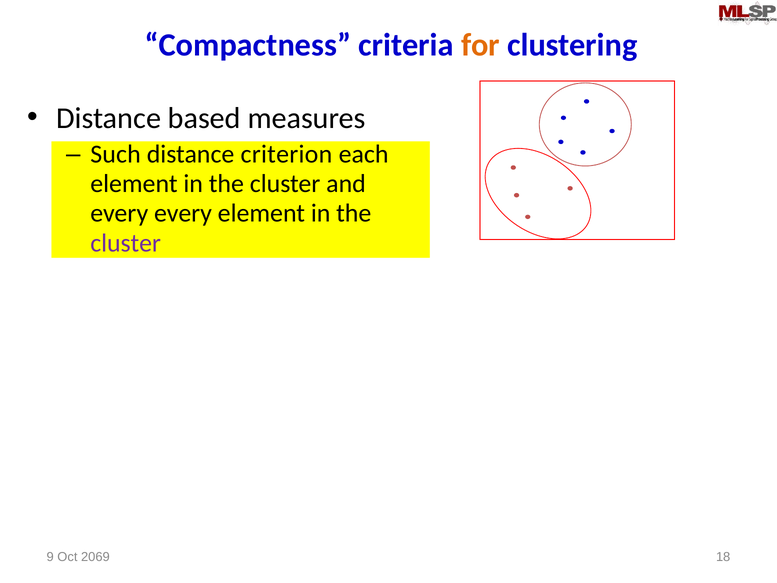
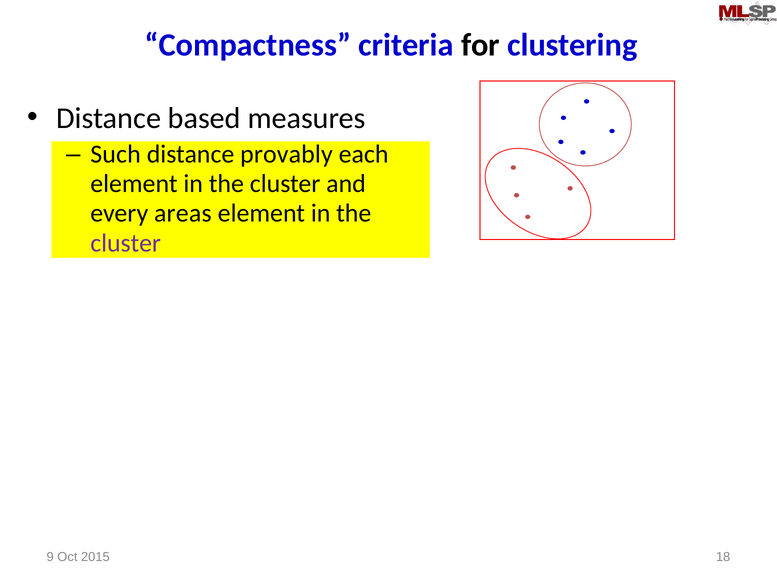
for colour: orange -> black (480, 45)
criterion: criterion -> provably (286, 154)
every every: every -> areas (183, 213)
2069: 2069 -> 2015 (95, 557)
